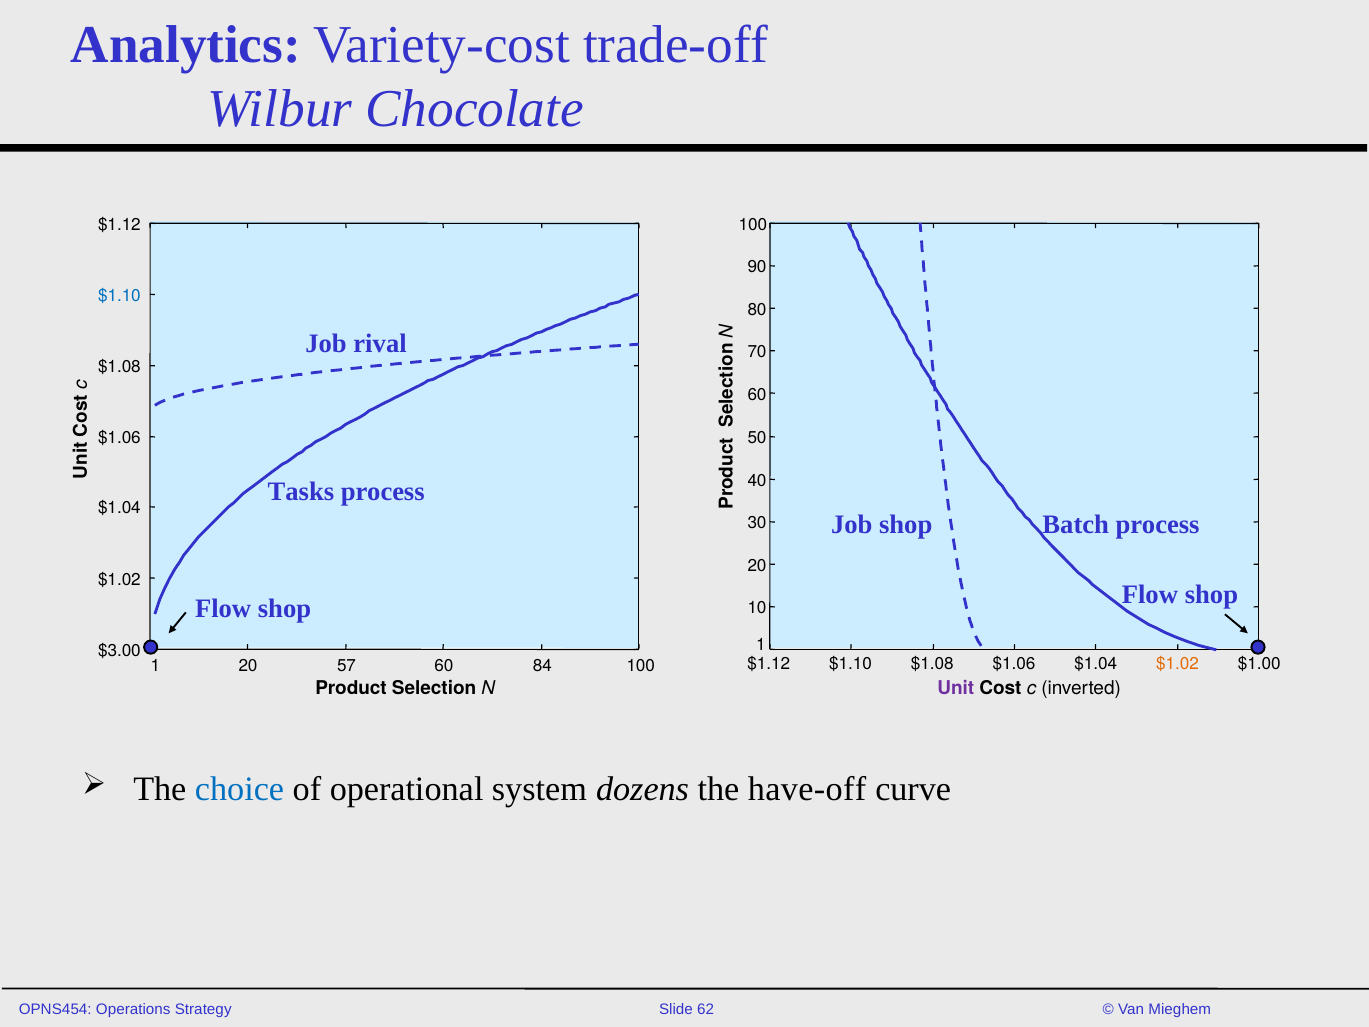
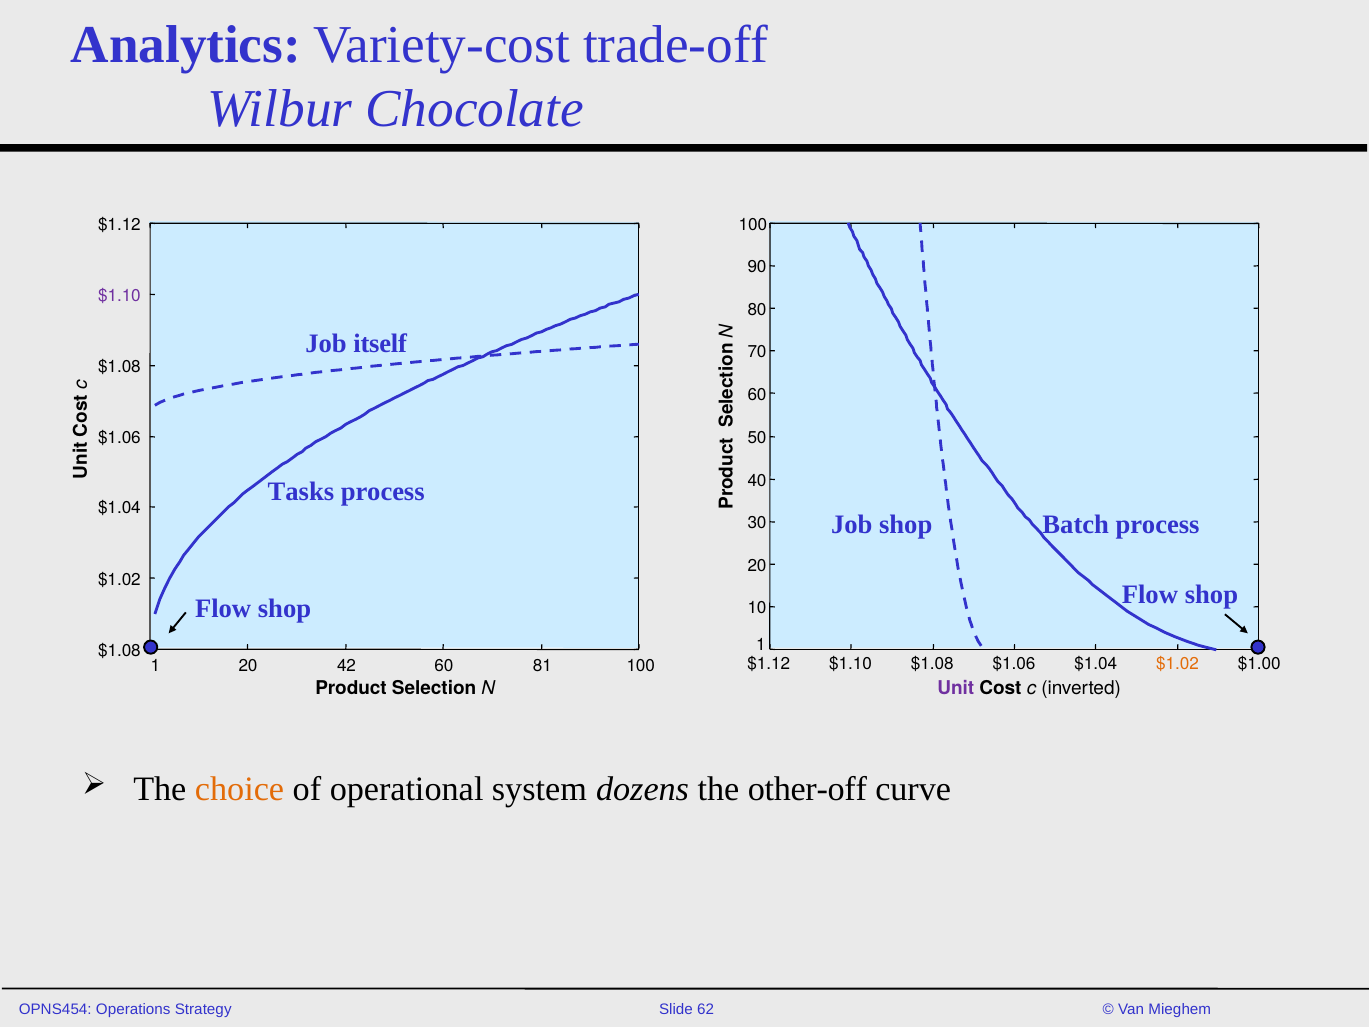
$1.10 colour: blue -> purple (119, 296)
rival: rival -> itself (380, 344)
$3.00: $3.00 -> $1.08 (119, 651)
57: 57 -> 42 (347, 666)
84: 84 -> 81 (542, 666)
choice colour: blue -> orange (240, 789)
have-off: have-off -> other-off (807, 789)
